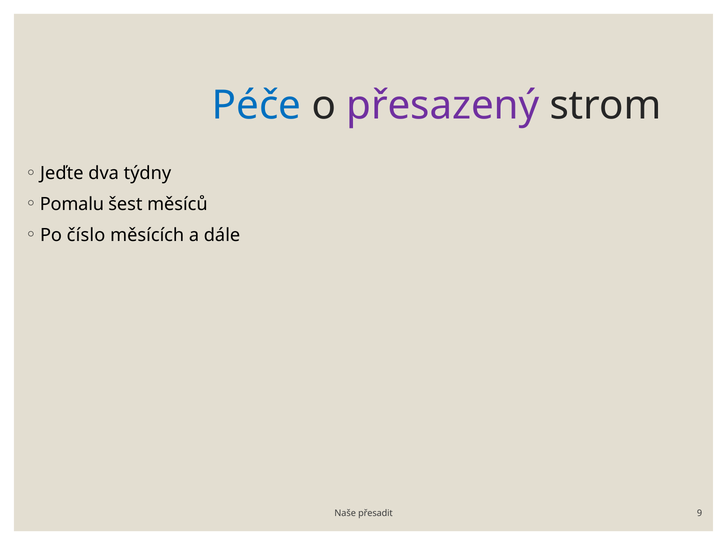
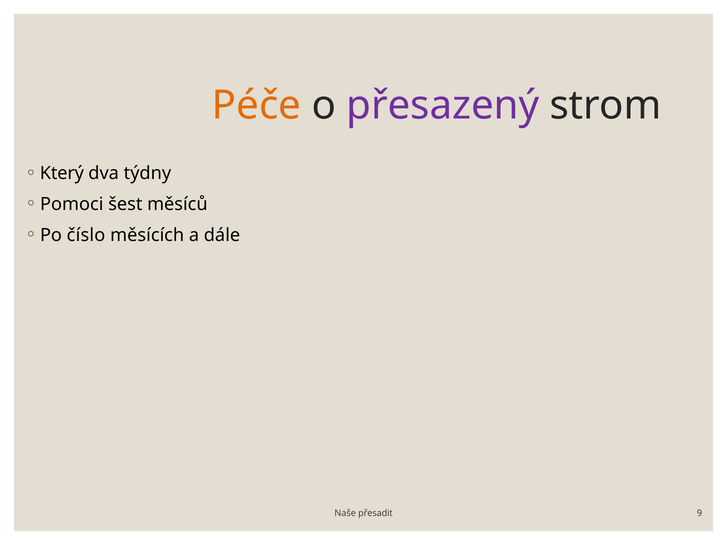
Péče colour: blue -> orange (257, 105)
Jeďte: Jeďte -> Který (62, 173)
Pomalu: Pomalu -> Pomoci (72, 204)
